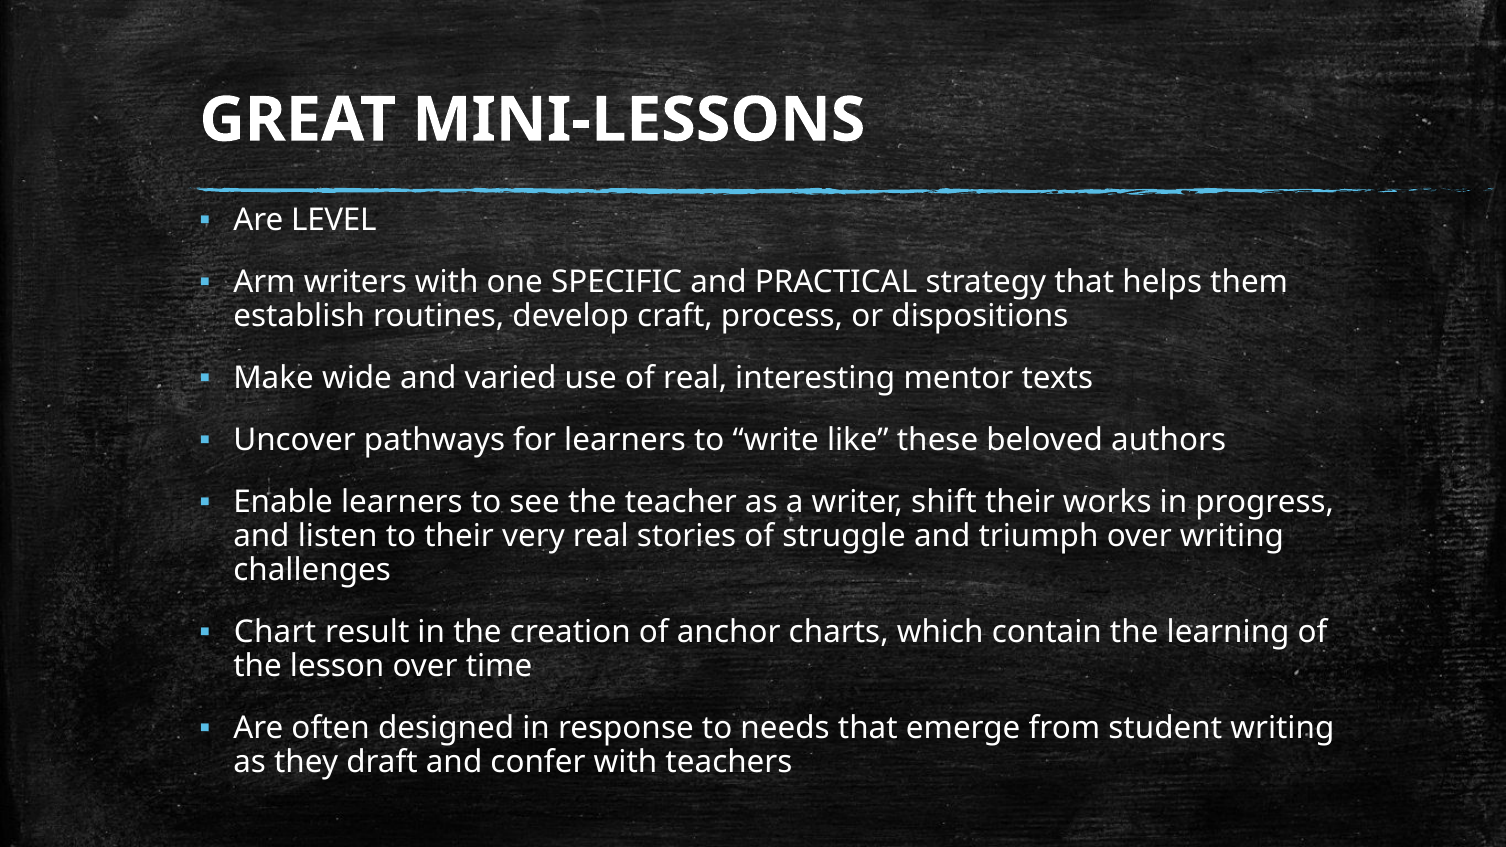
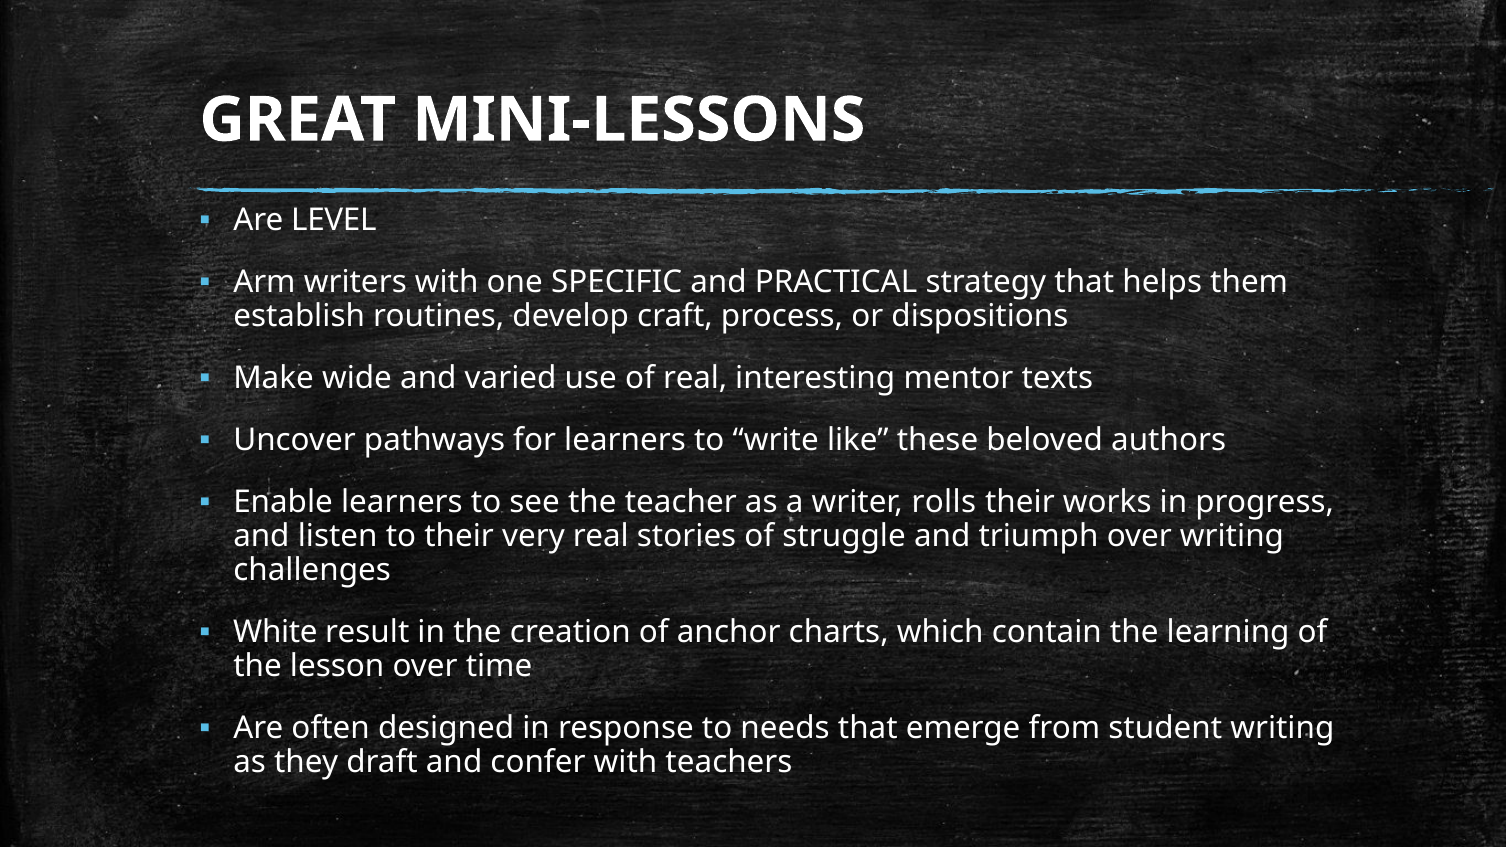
shift: shift -> rolls (944, 503)
Chart: Chart -> White (275, 633)
